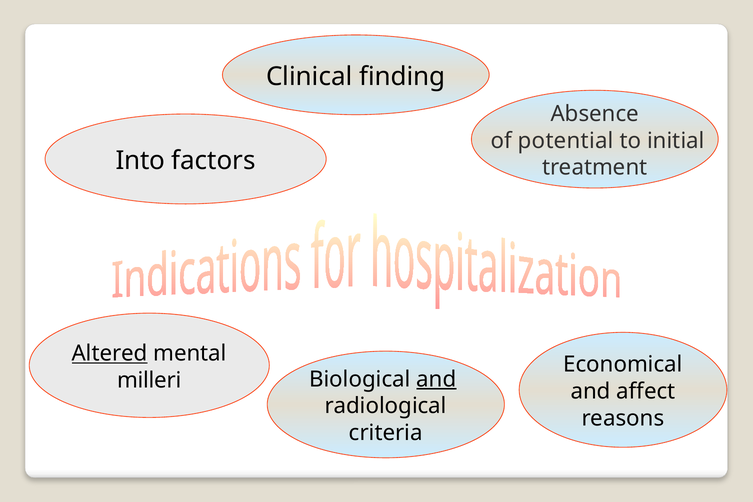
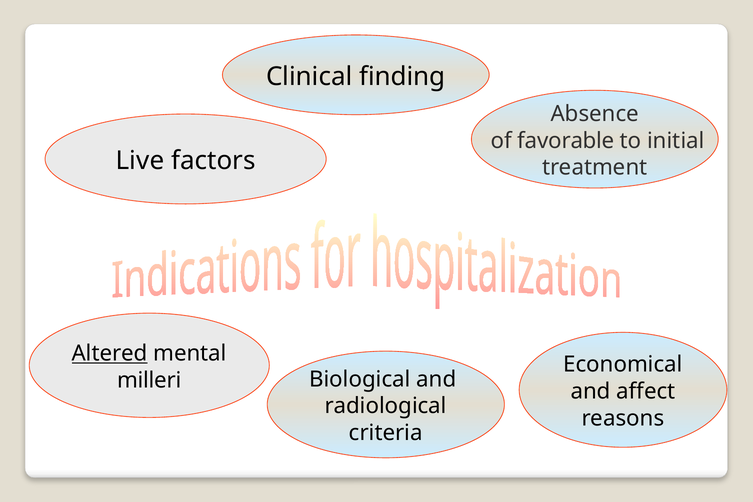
potential: potential -> favorable (566, 141)
Into: Into -> Live (140, 161)
and underline: present -> none (436, 379)
